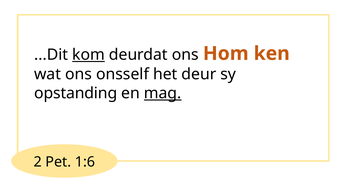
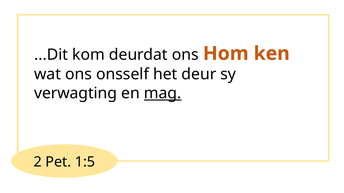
kom underline: present -> none (88, 55)
opstanding: opstanding -> verwagting (76, 93)
1:6: 1:6 -> 1:5 (85, 162)
